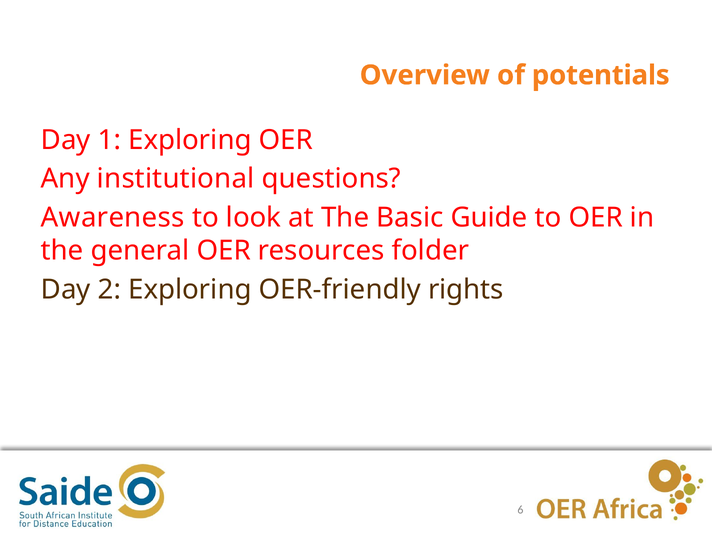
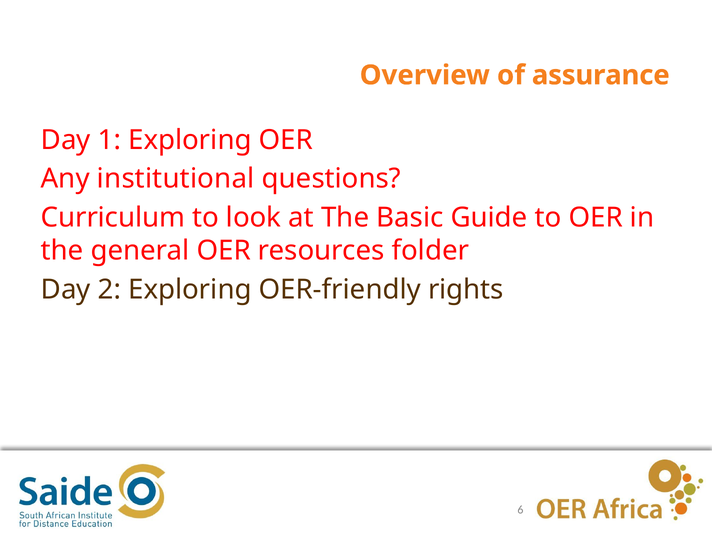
potentials: potentials -> assurance (601, 75)
Awareness: Awareness -> Curriculum (113, 217)
